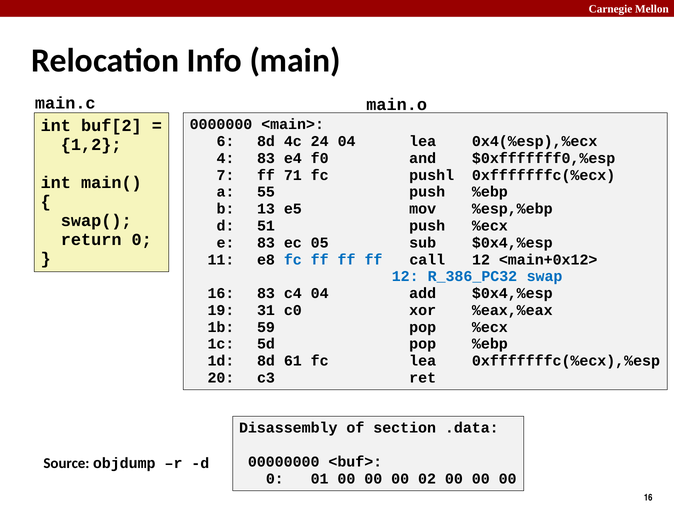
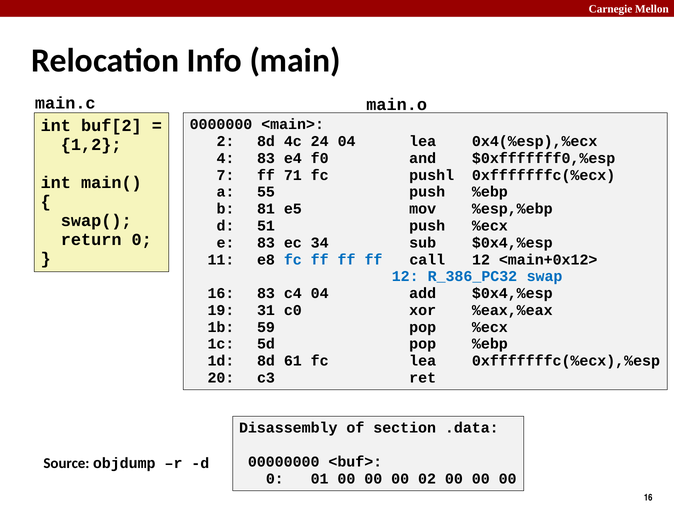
6: 6 -> 2 (225, 141)
13: 13 -> 81 (266, 209)
05: 05 -> 34 (320, 242)
